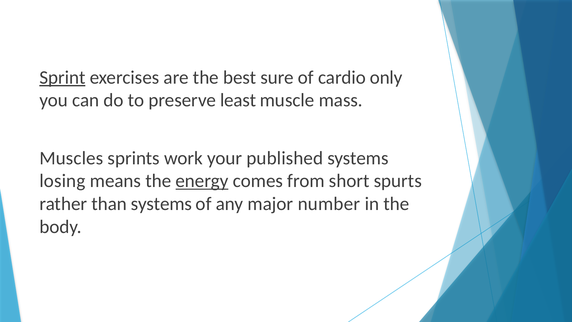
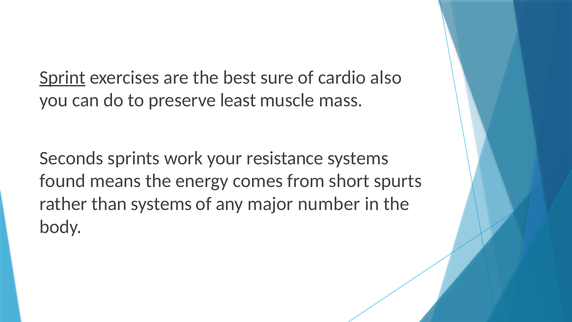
only: only -> also (386, 77)
Muscles: Muscles -> Seconds (71, 158)
published: published -> resistance (285, 158)
losing: losing -> found (62, 181)
energy underline: present -> none (202, 181)
